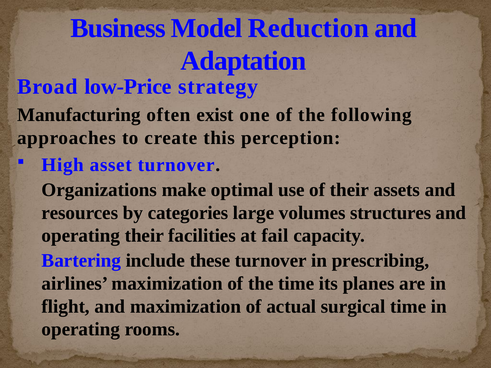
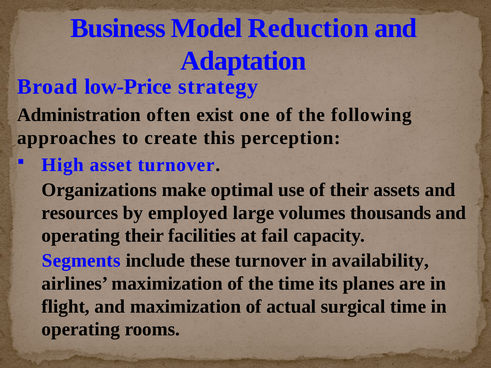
Manufacturing: Manufacturing -> Administration (79, 115)
categories: categories -> employed (188, 213)
structures: structures -> thousands (391, 213)
Bartering: Bartering -> Segments (81, 261)
prescribing: prescribing -> availability (380, 261)
